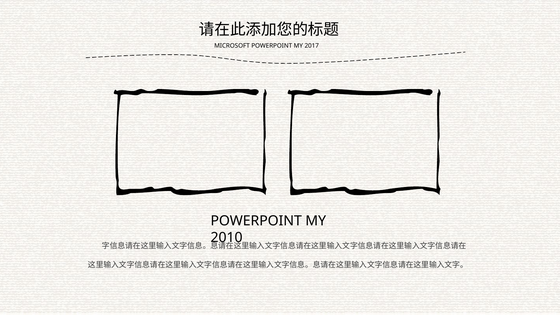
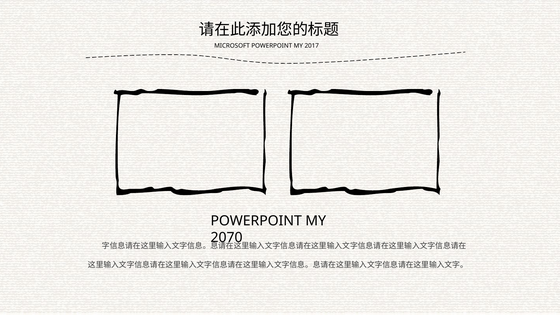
2010: 2010 -> 2070 (227, 238)
